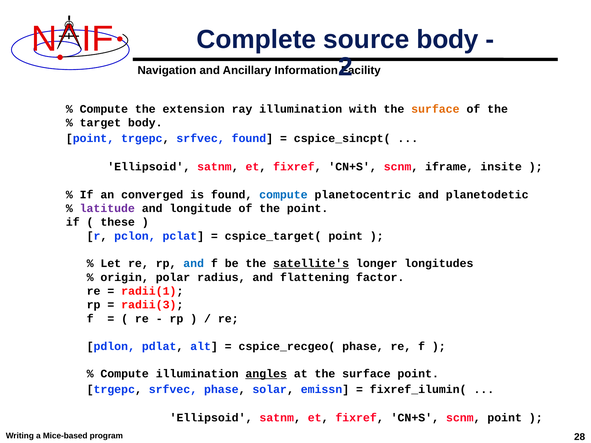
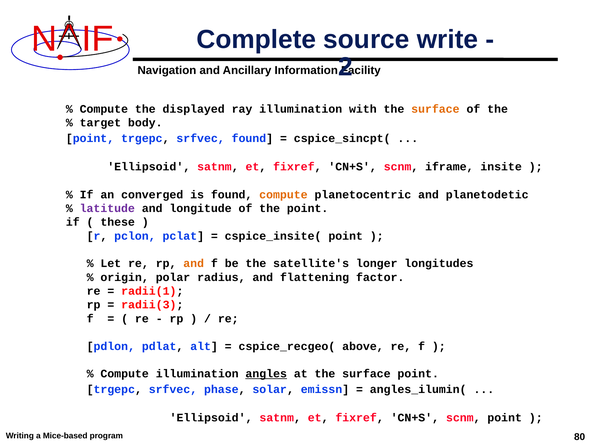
source body: body -> write (447, 40)
extension: extension -> displayed (194, 109)
compute colour: blue -> orange (283, 195)
cspice_target(: cspice_target( -> cspice_insite( (273, 236)
and colour: blue -> orange (194, 264)
satellite's underline: present -> none (311, 264)
cspice_recgeo( phase: phase -> above (363, 346)
fixref_ilumin(: fixref_ilumin( -> angles_ilumin( (418, 390)
28: 28 -> 80 (580, 437)
